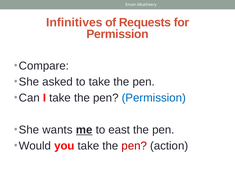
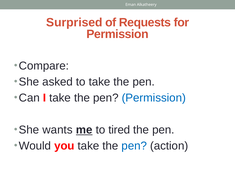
Infinitives: Infinitives -> Surprised (74, 22)
east: east -> tired (119, 130)
pen colour: red -> blue (134, 146)
